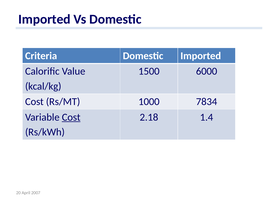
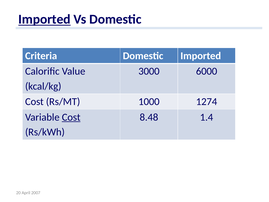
Imported underline: none -> present (44, 19)
1500: 1500 -> 3000 (149, 71)
7834: 7834 -> 1274 (207, 102)
2.18: 2.18 -> 8.48 (149, 117)
